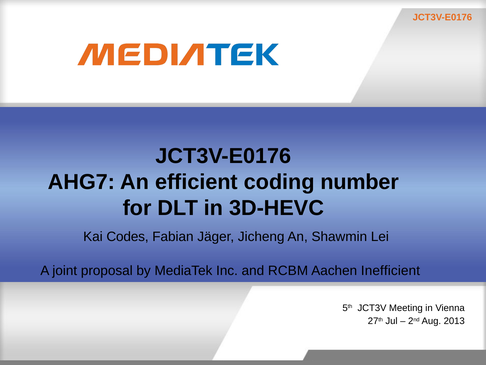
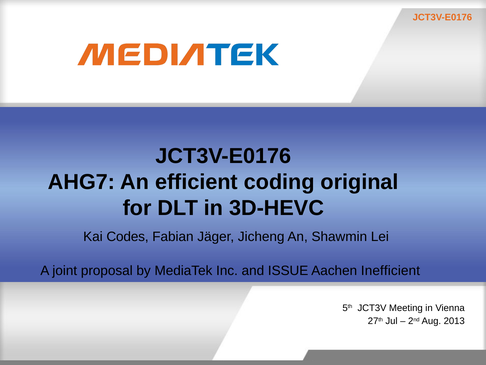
number: number -> original (360, 182)
RCBM: RCBM -> ISSUE (288, 270)
